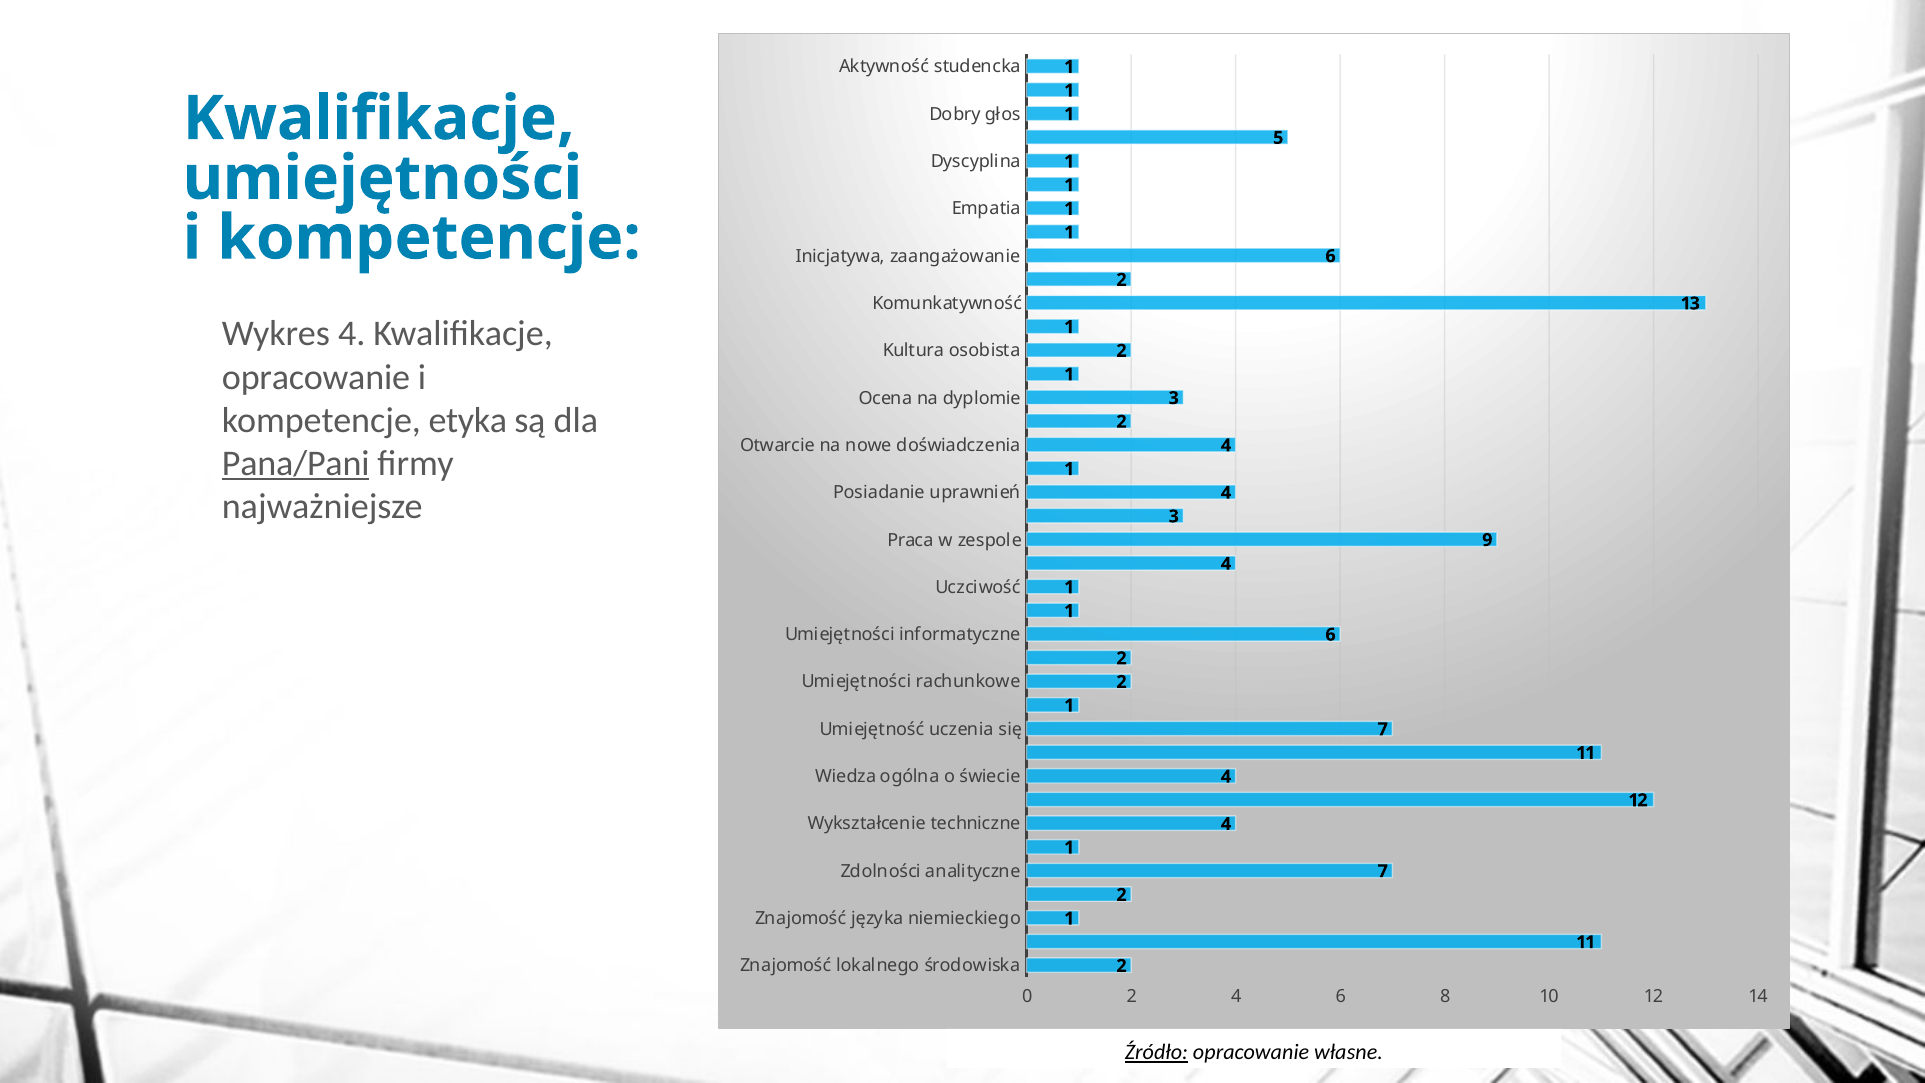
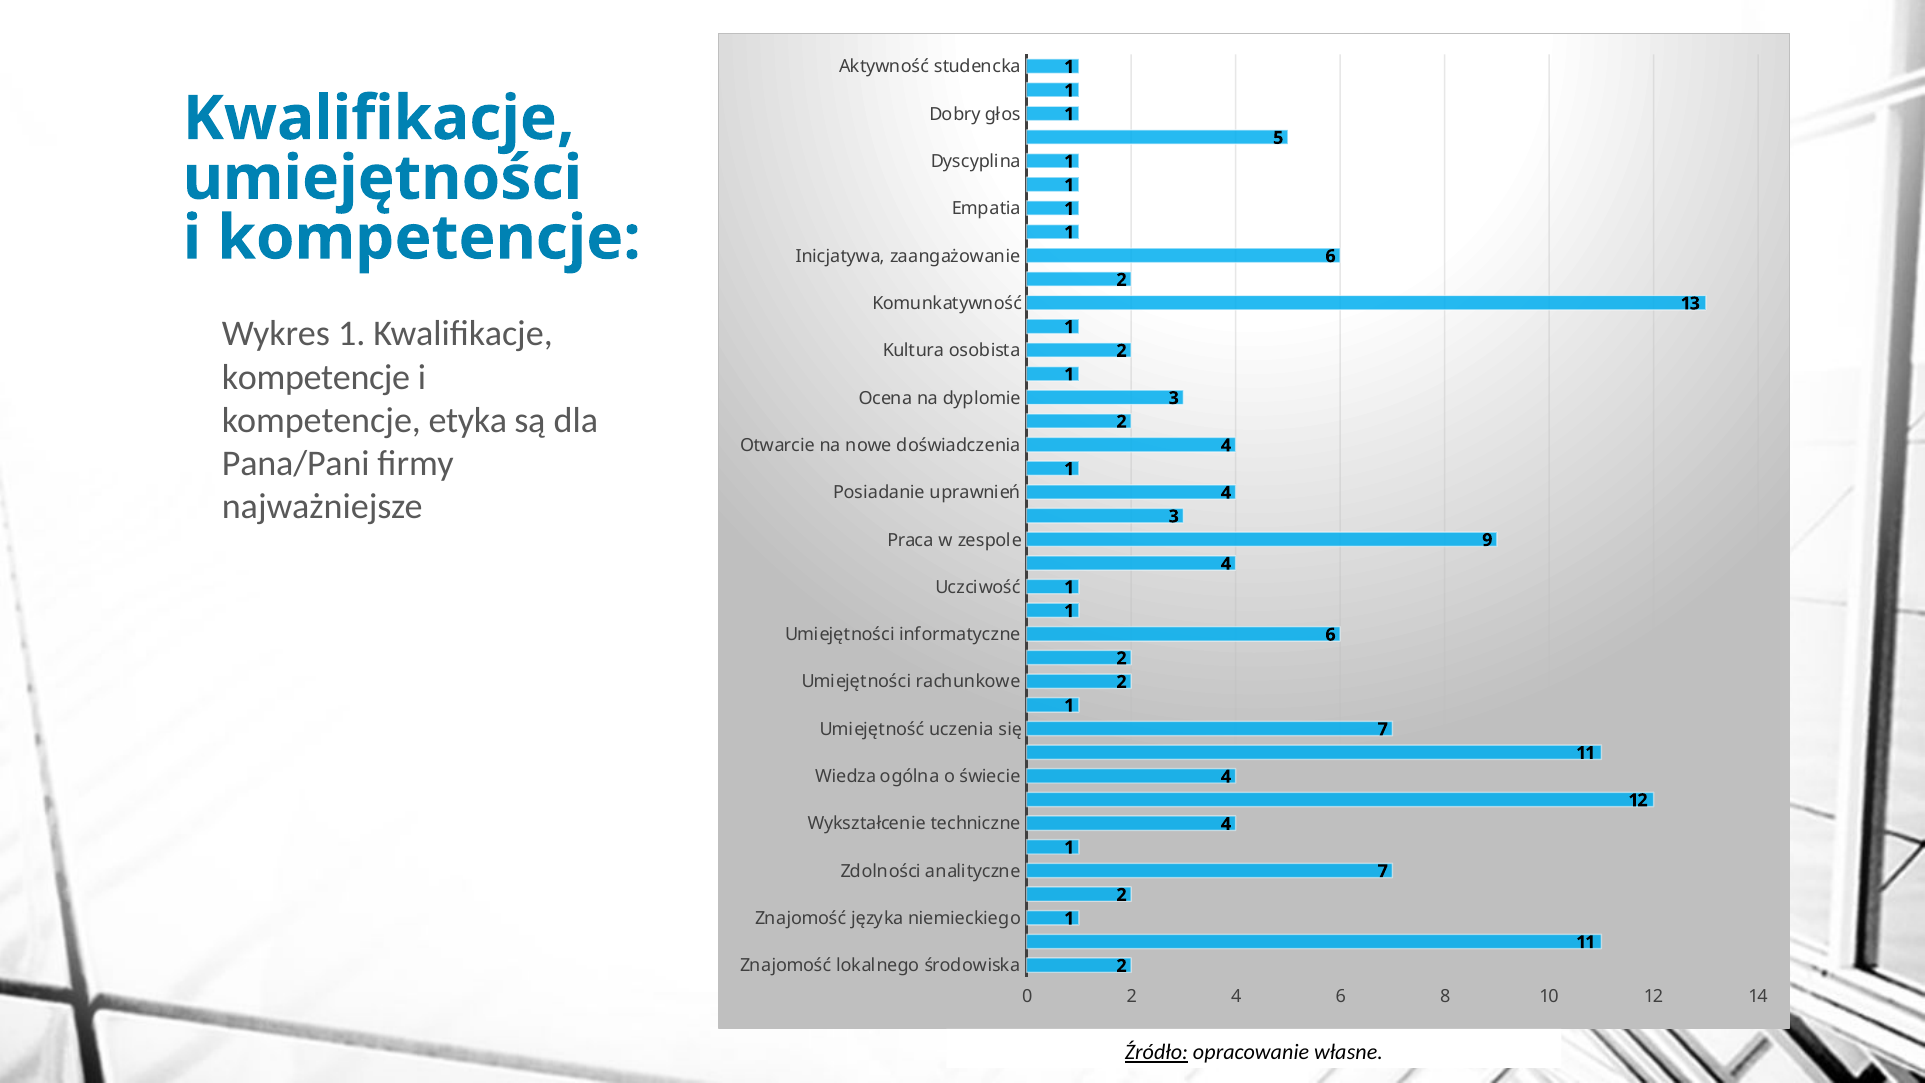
Wykres 4: 4 -> 1 (352, 334)
opracowanie: opracowanie -> kompetencje (316, 377)
Pana/Pani underline: present -> none (296, 464)
